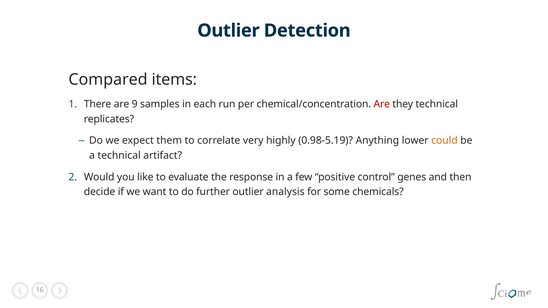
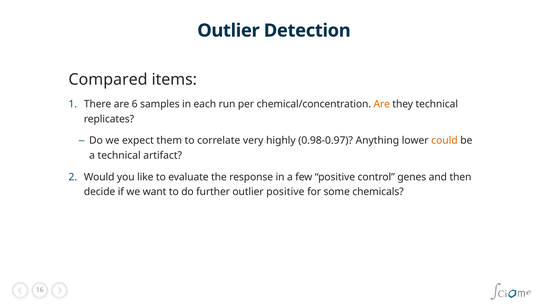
9: 9 -> 6 (135, 104)
Are colour: red -> orange (382, 104)
0.98-5.19: 0.98-5.19 -> 0.98-0.97 (326, 141)
outlier analysis: analysis -> positive (285, 192)
